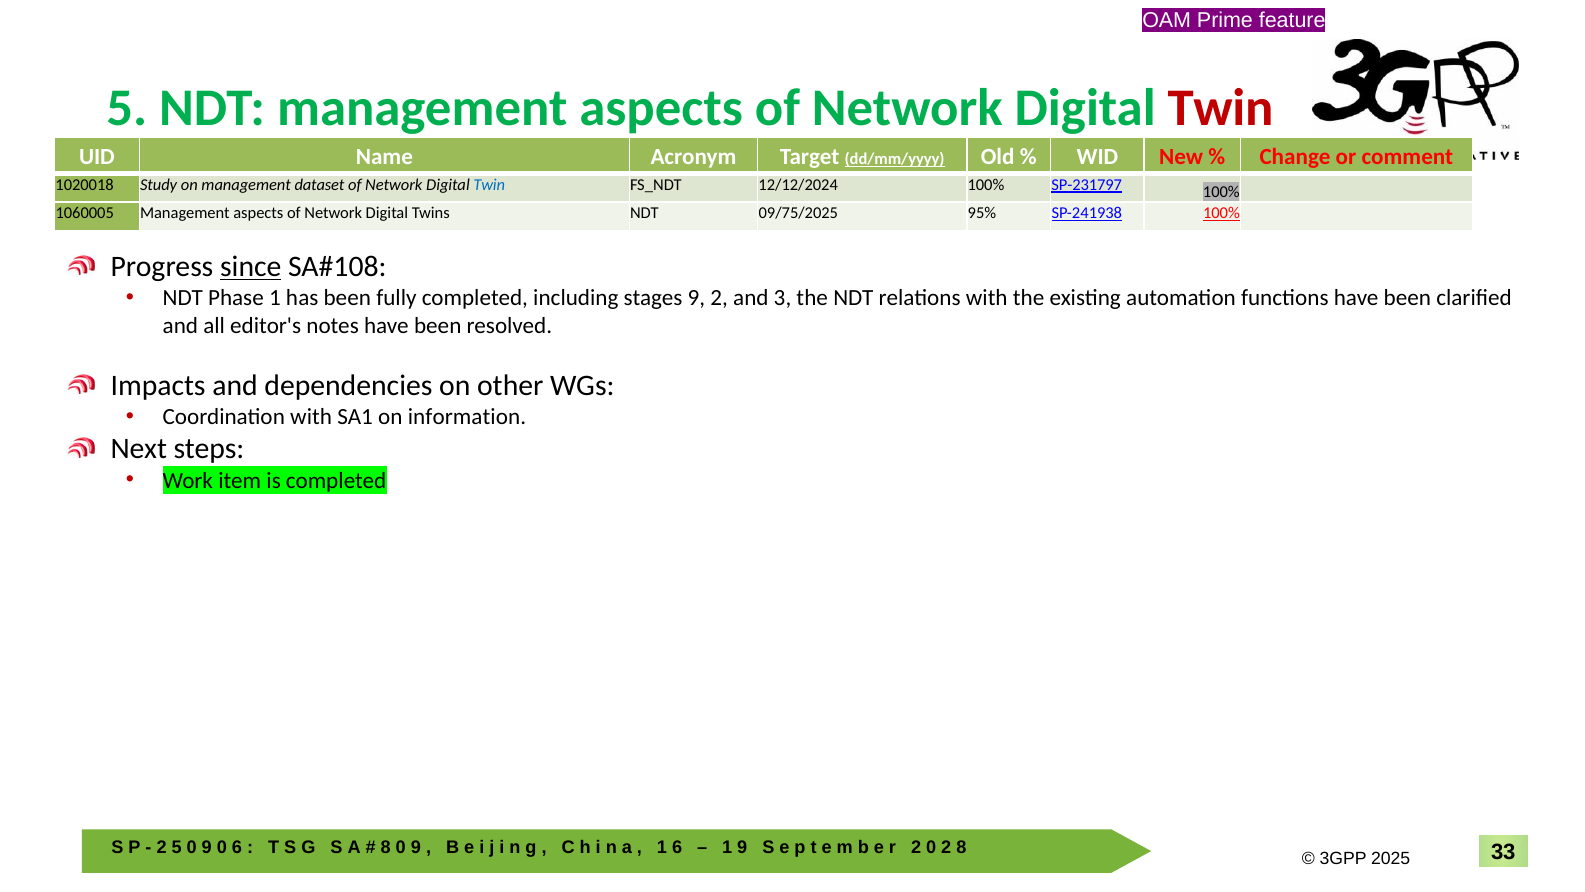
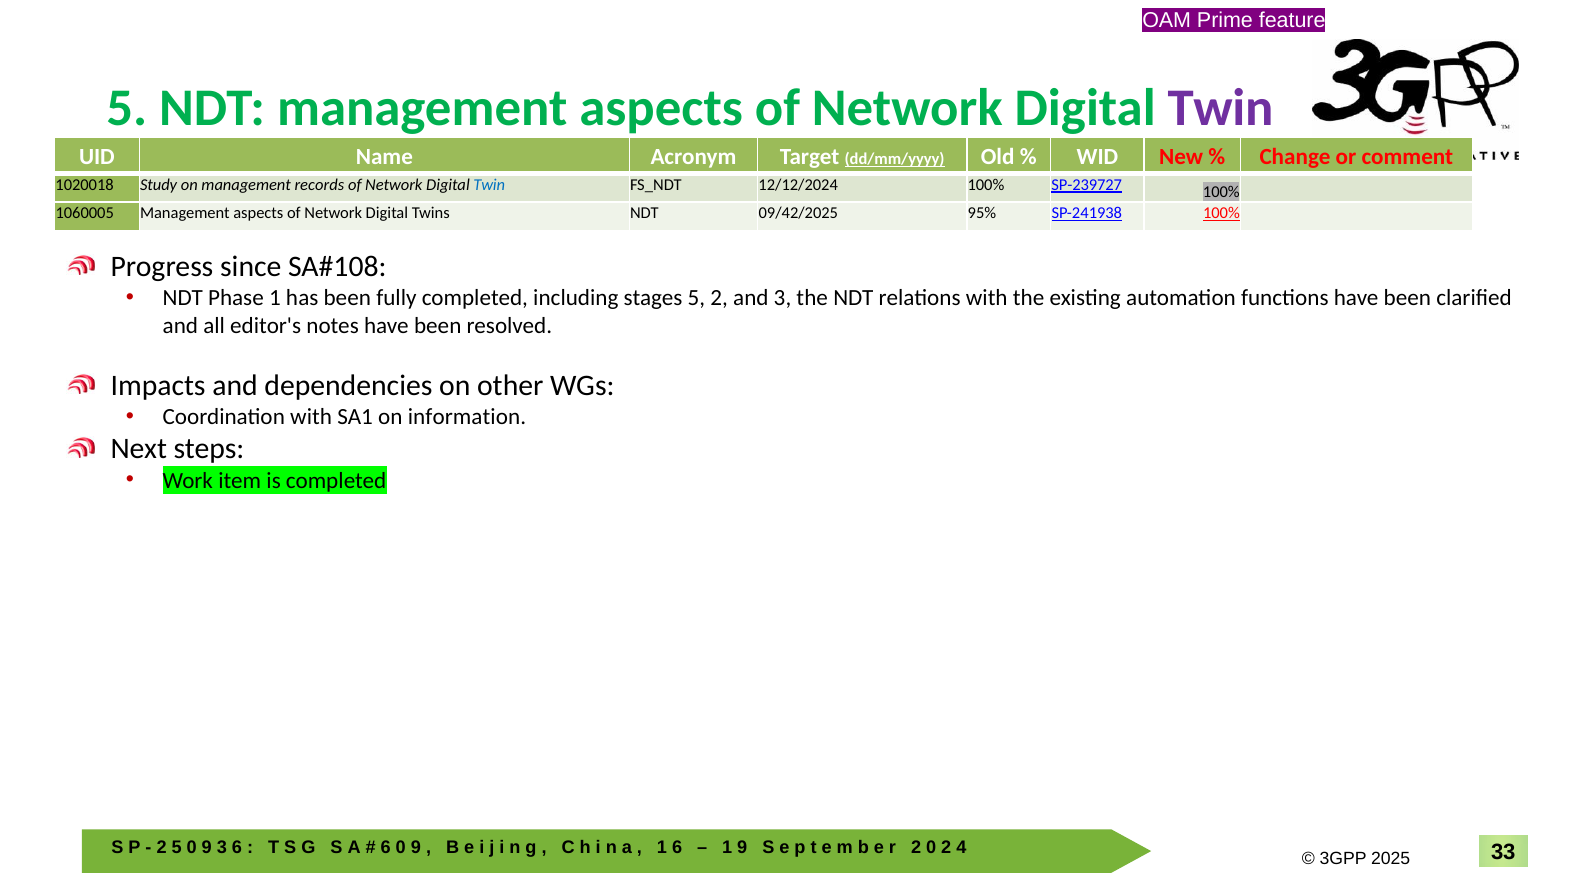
Twin colour: red -> purple (1221, 108)
dataset: dataset -> records (319, 184)
SP-231797: SP-231797 -> SP-239727 (1087, 184)
09/75/2025: 09/75/2025 -> 09/42/2025 (798, 213)
since underline: present -> none (251, 267)
stages 9: 9 -> 5 (696, 298)
0: 0 -> 3 (222, 847)
8: 8 -> 6 (386, 847)
2 8: 8 -> 4 (961, 847)
